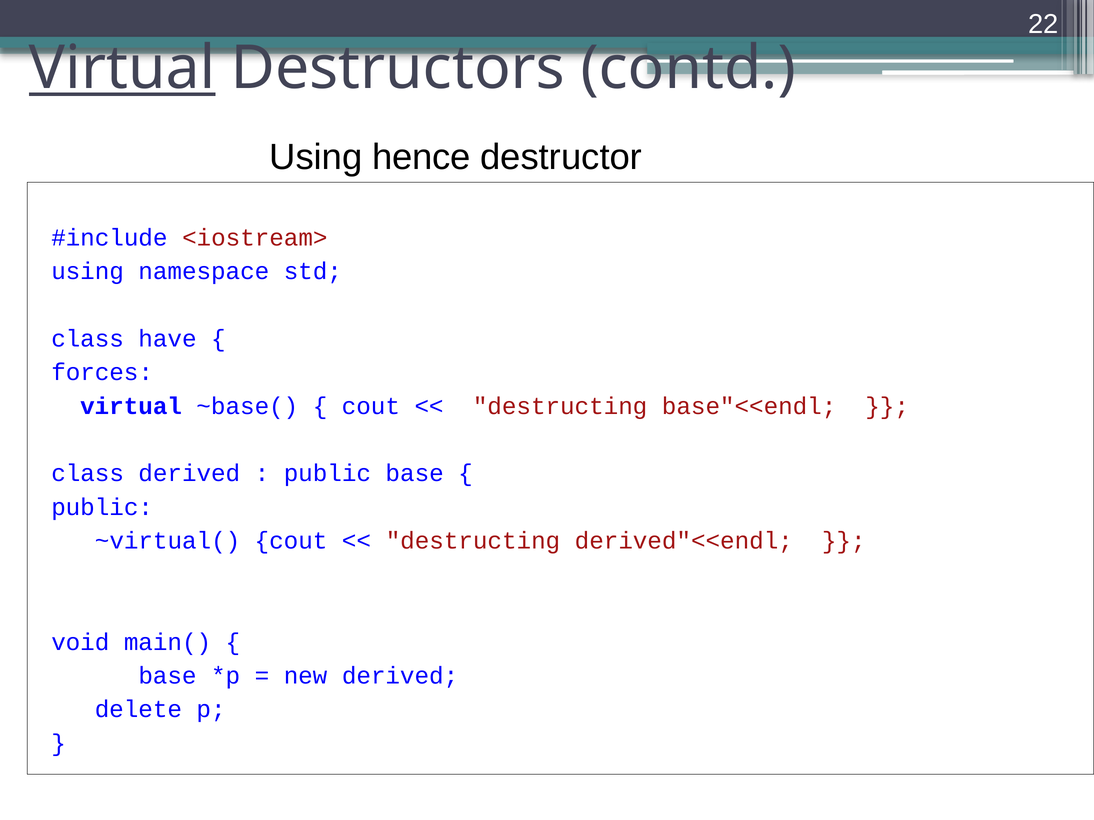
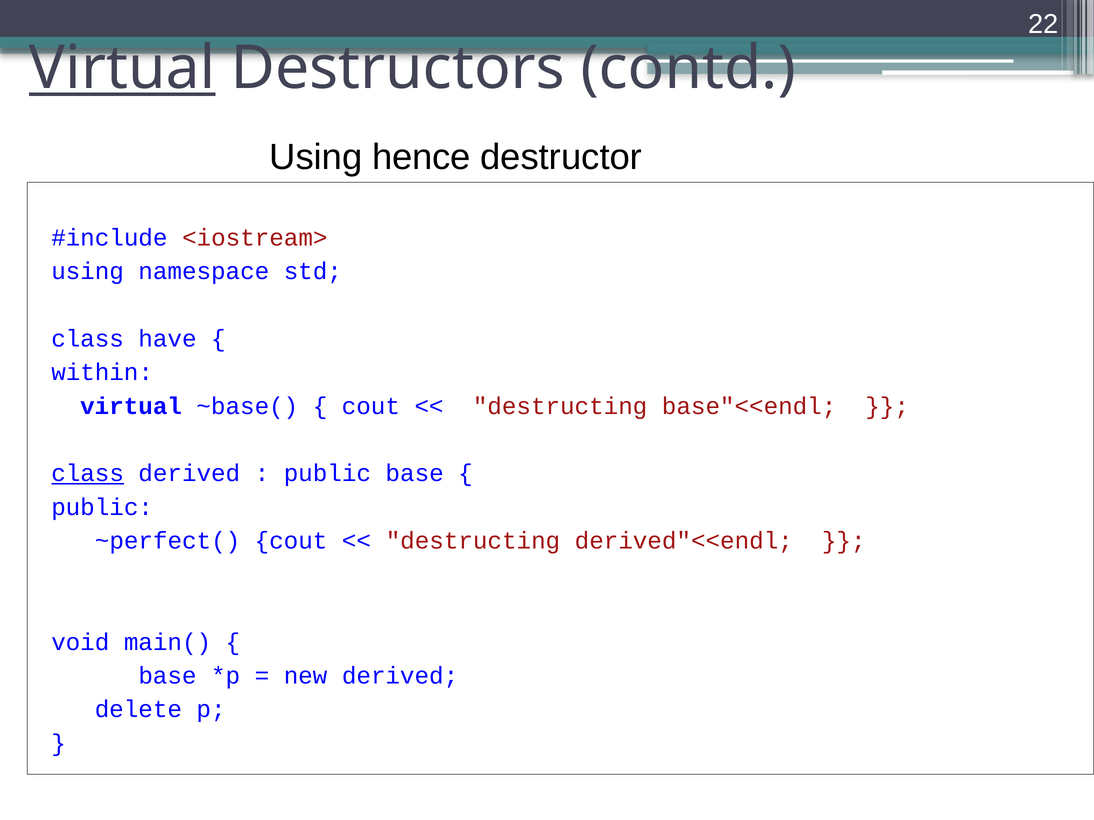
forces: forces -> within (102, 373)
class underline: none -> present (88, 474)
~virtual(: ~virtual( -> ~perfect( (168, 541)
